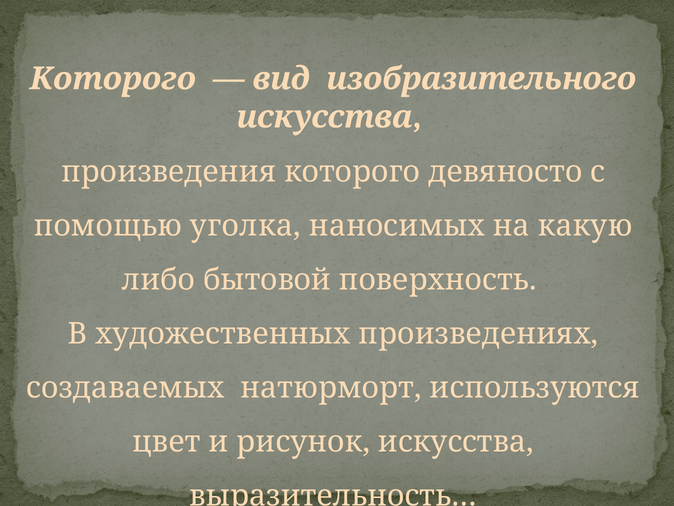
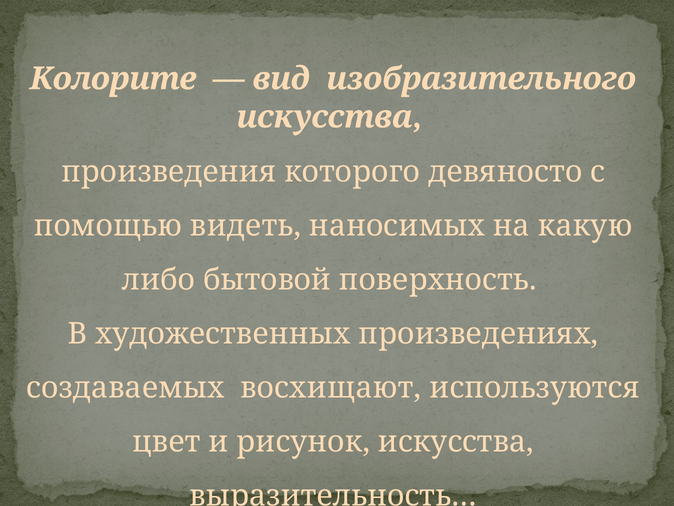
Которого: Которого -> Колорите (113, 79)
уголка: уголка -> видеть (246, 226)
натюрморт: натюрморт -> восхищают (331, 387)
